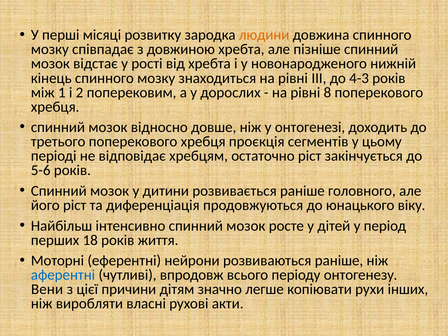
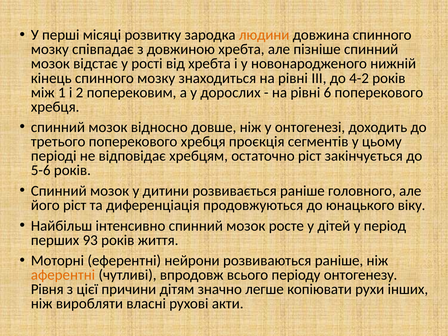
4-3: 4-3 -> 4-2 (359, 78)
8: 8 -> 6 (327, 92)
18: 18 -> 93 (90, 240)
аферентні colour: blue -> orange (63, 275)
Вени: Вени -> Рівня (47, 289)
